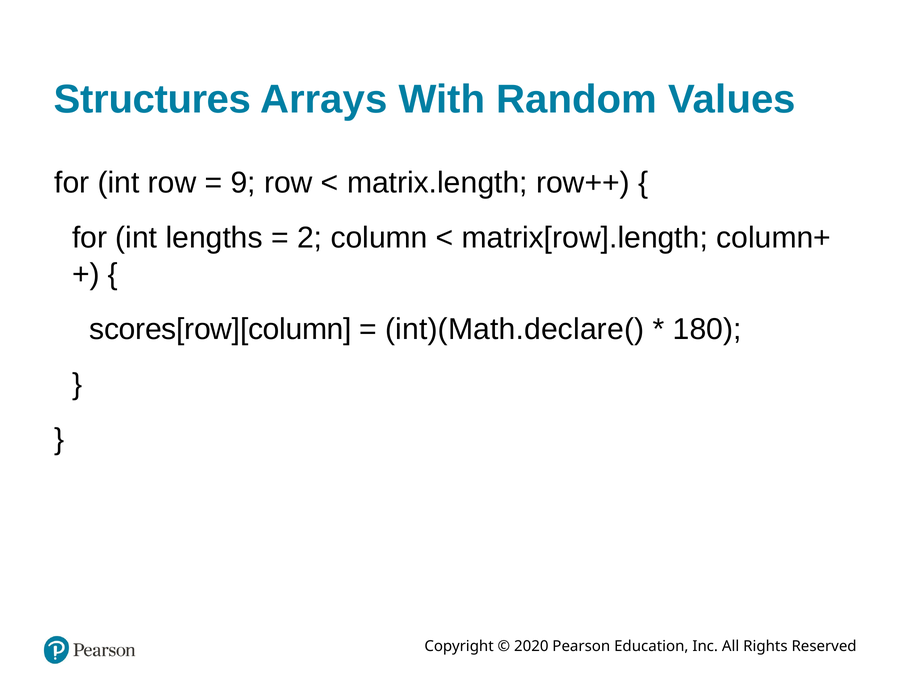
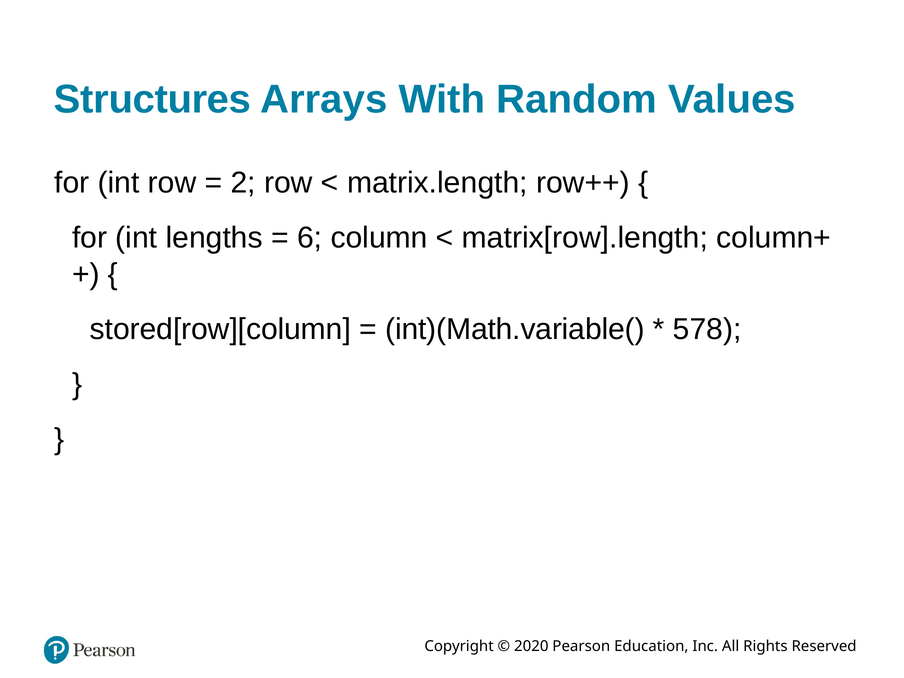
9: 9 -> 2 (243, 183)
2: 2 -> 6 (310, 238)
scores[row][column: scores[row][column -> stored[row][column (220, 329)
int)(Math.declare(: int)(Math.declare( -> int)(Math.variable( (515, 329)
180: 180 -> 578 (707, 329)
